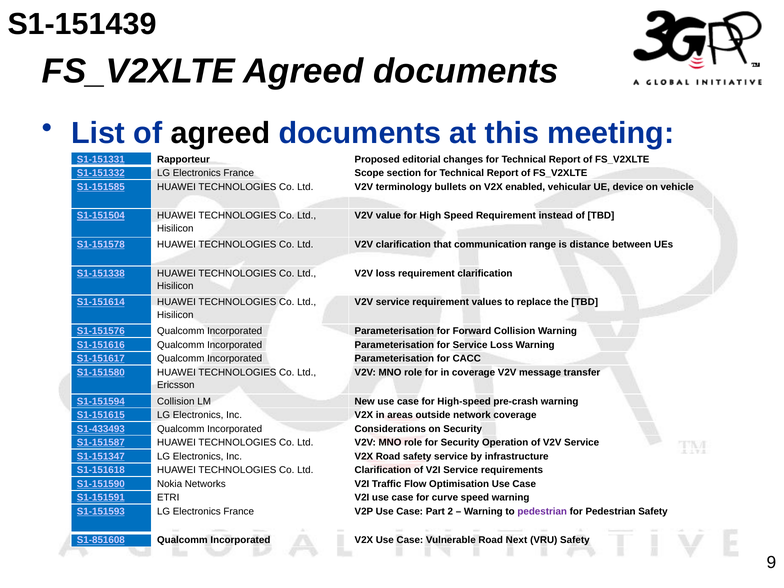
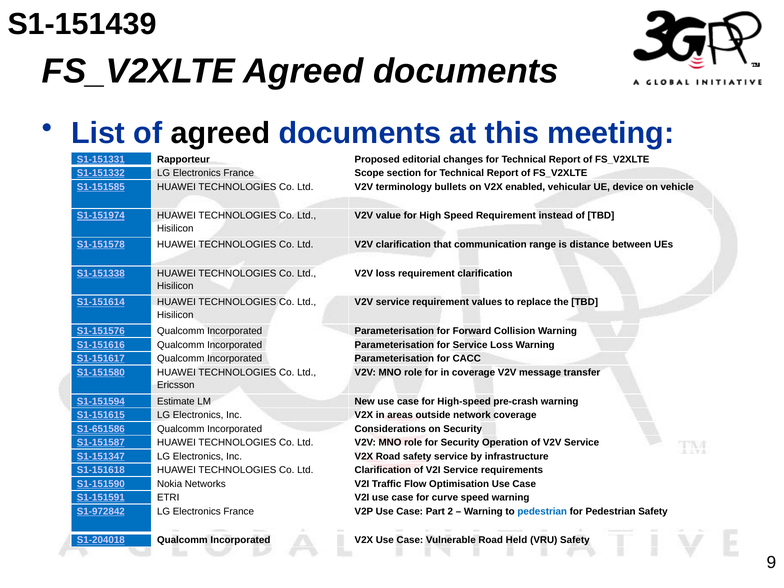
S1-151504: S1-151504 -> S1-151974 (101, 216)
S1-151594 Collision: Collision -> Estimate (176, 401)
S1-433493: S1-433493 -> S1-651586 (101, 429)
S1-151593: S1-151593 -> S1-972842 (101, 511)
pedestrian colour: purple -> blue (542, 511)
S1-851608: S1-851608 -> S1-204018 (101, 540)
Next: Next -> Held (516, 540)
